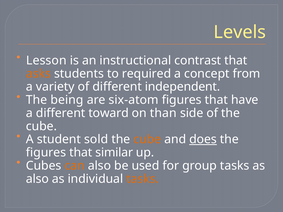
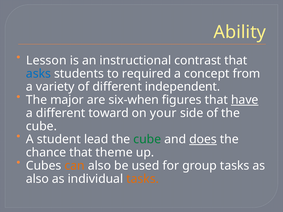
Levels: Levels -> Ability (240, 32)
asks colour: orange -> blue (38, 74)
being: being -> major (67, 100)
six-atom: six-atom -> six-when (134, 100)
have underline: none -> present (245, 100)
than: than -> your (163, 113)
sold: sold -> lead (96, 140)
cube colour: orange -> green (147, 140)
figures: figures -> chance (46, 153)
similar: similar -> theme (114, 153)
